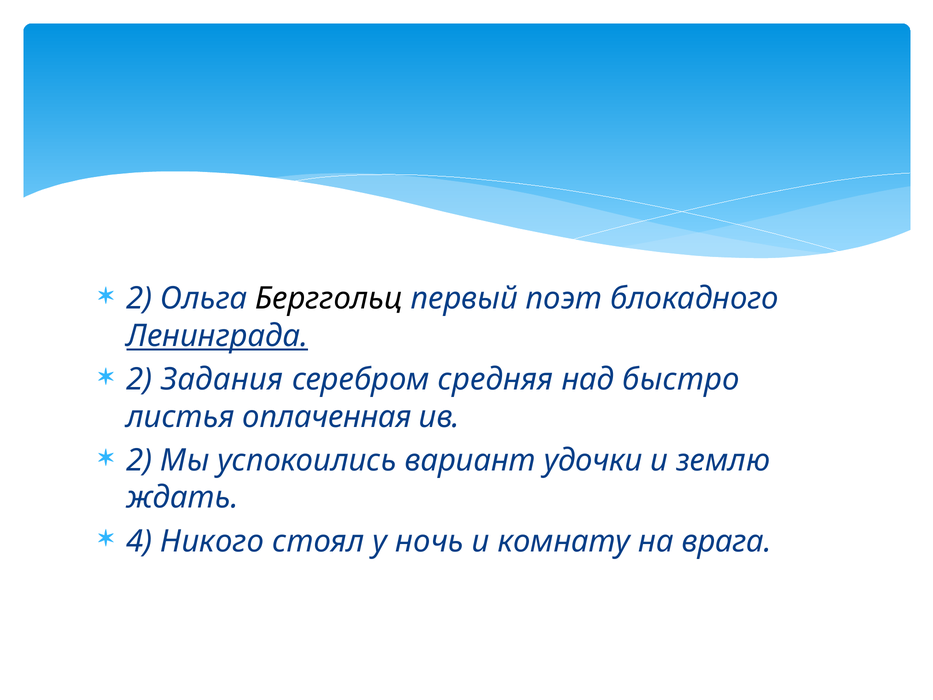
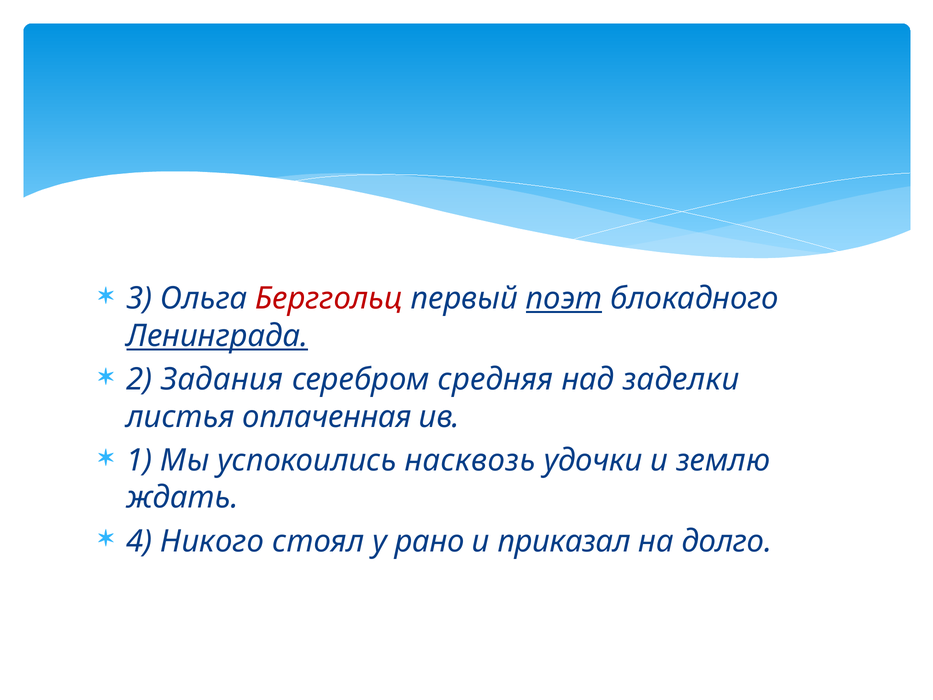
2: 2 -> 3 (139, 299)
Берггольц colour: black -> red (329, 299)
поэт underline: none -> present (564, 299)
быстро: быстро -> заделки (681, 379)
2: 2 -> 1 (139, 460)
вариант: вариант -> насквозь (470, 460)
ночь: ночь -> рано (430, 541)
комнату: комнату -> приказал (564, 541)
врага: врага -> долго (727, 541)
